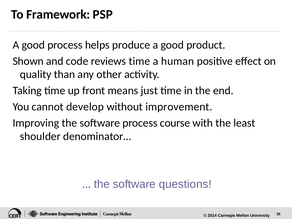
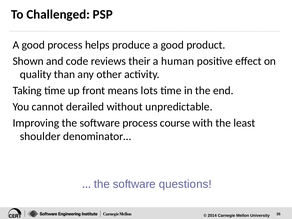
Framework: Framework -> Challenged (58, 14)
reviews time: time -> their (139, 61)
just: just -> lots (149, 91)
develop: develop -> derailed (85, 107)
improvement: improvement -> unpredictable (179, 107)
